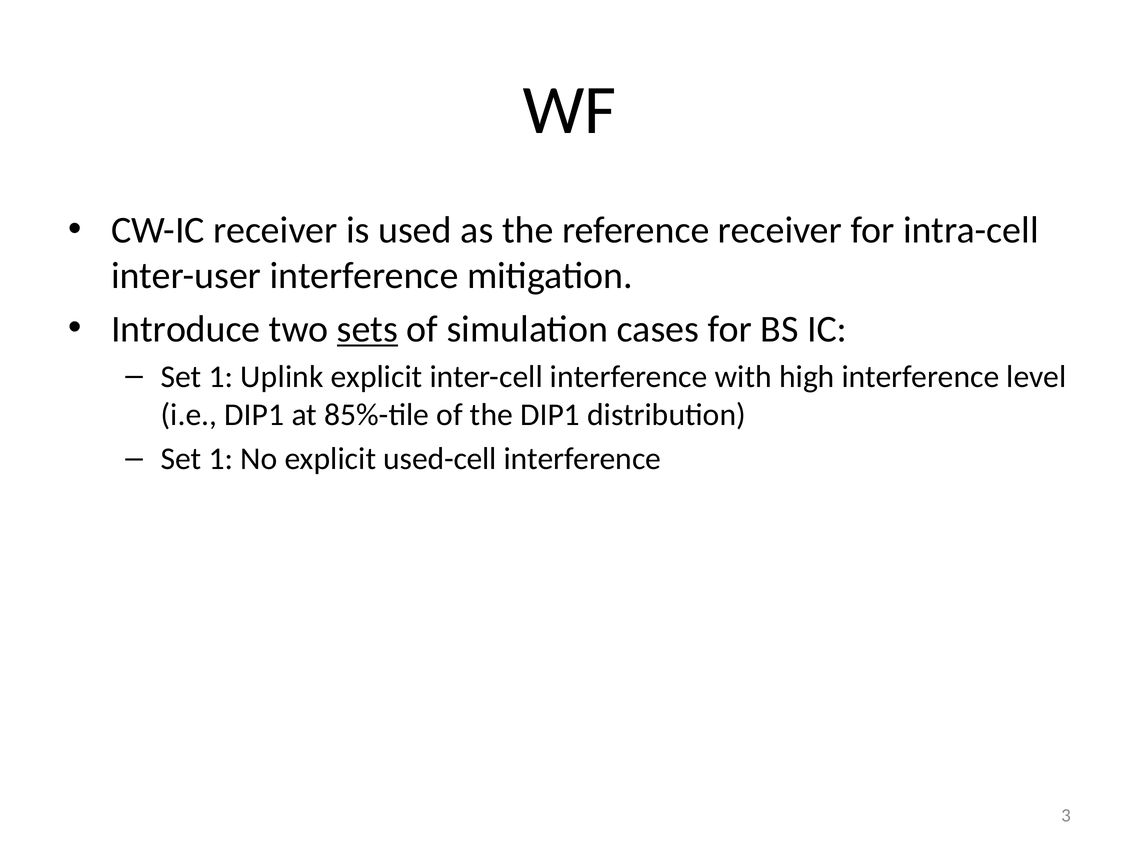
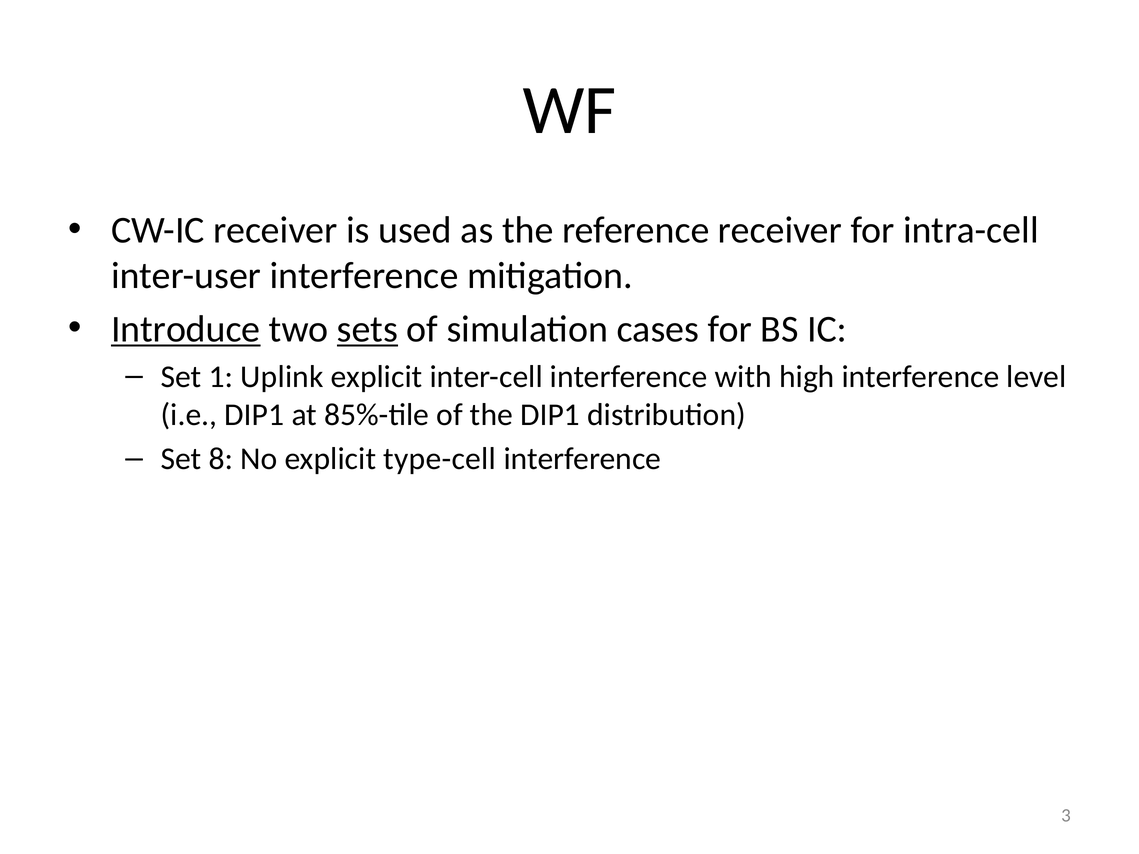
Introduce underline: none -> present (186, 329)
1: 1 -> 8 (221, 459)
used-cell: used-cell -> type-cell (440, 459)
